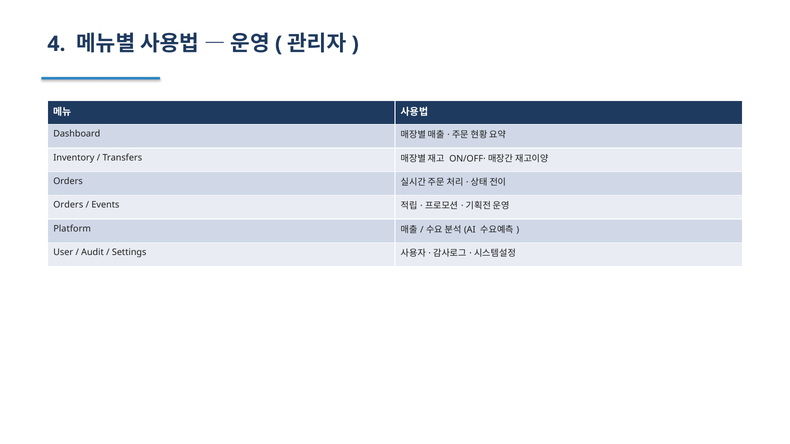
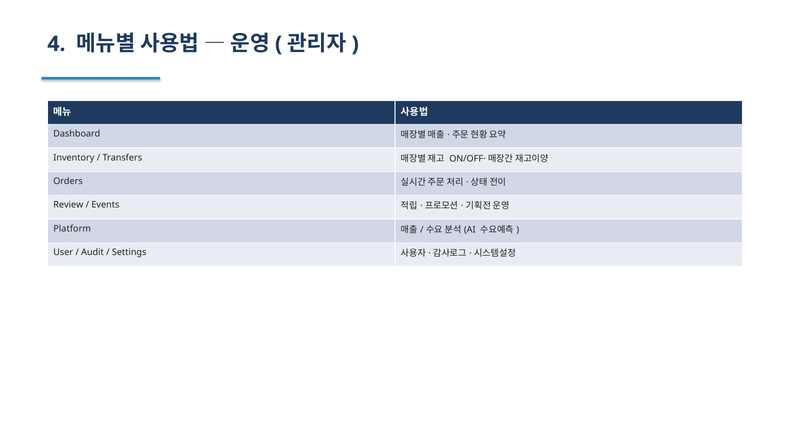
Orders: Orders -> Review (68, 205)
